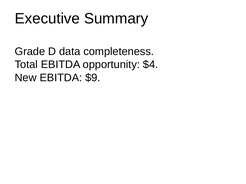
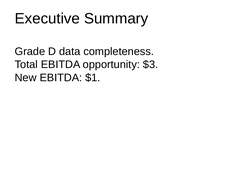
$4: $4 -> $3 (151, 65)
$9: $9 -> $1 (93, 78)
